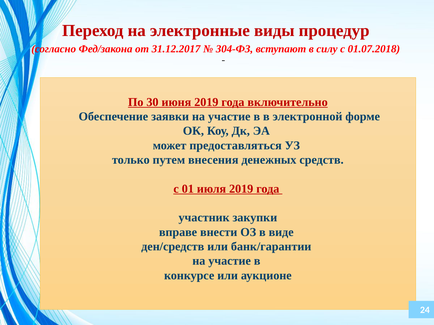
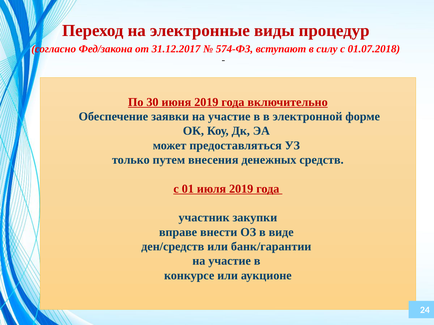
304-ФЗ: 304-ФЗ -> 574-ФЗ (234, 49)
